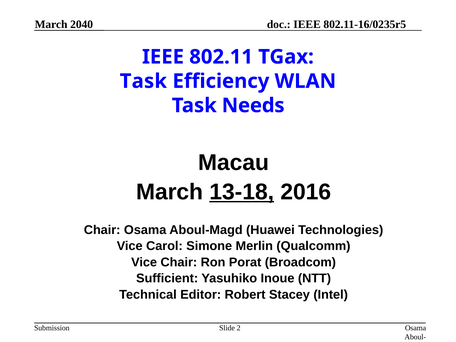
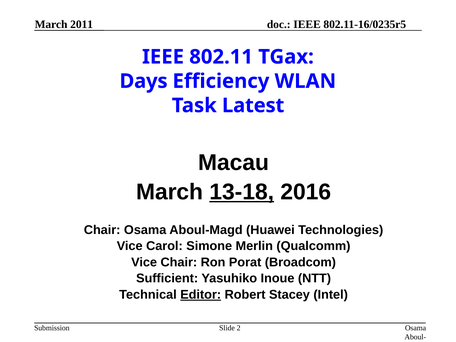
2040: 2040 -> 2011 (82, 24)
Task: Task -> Days (144, 81)
Needs: Needs -> Latest (253, 106)
Editor underline: none -> present (201, 295)
